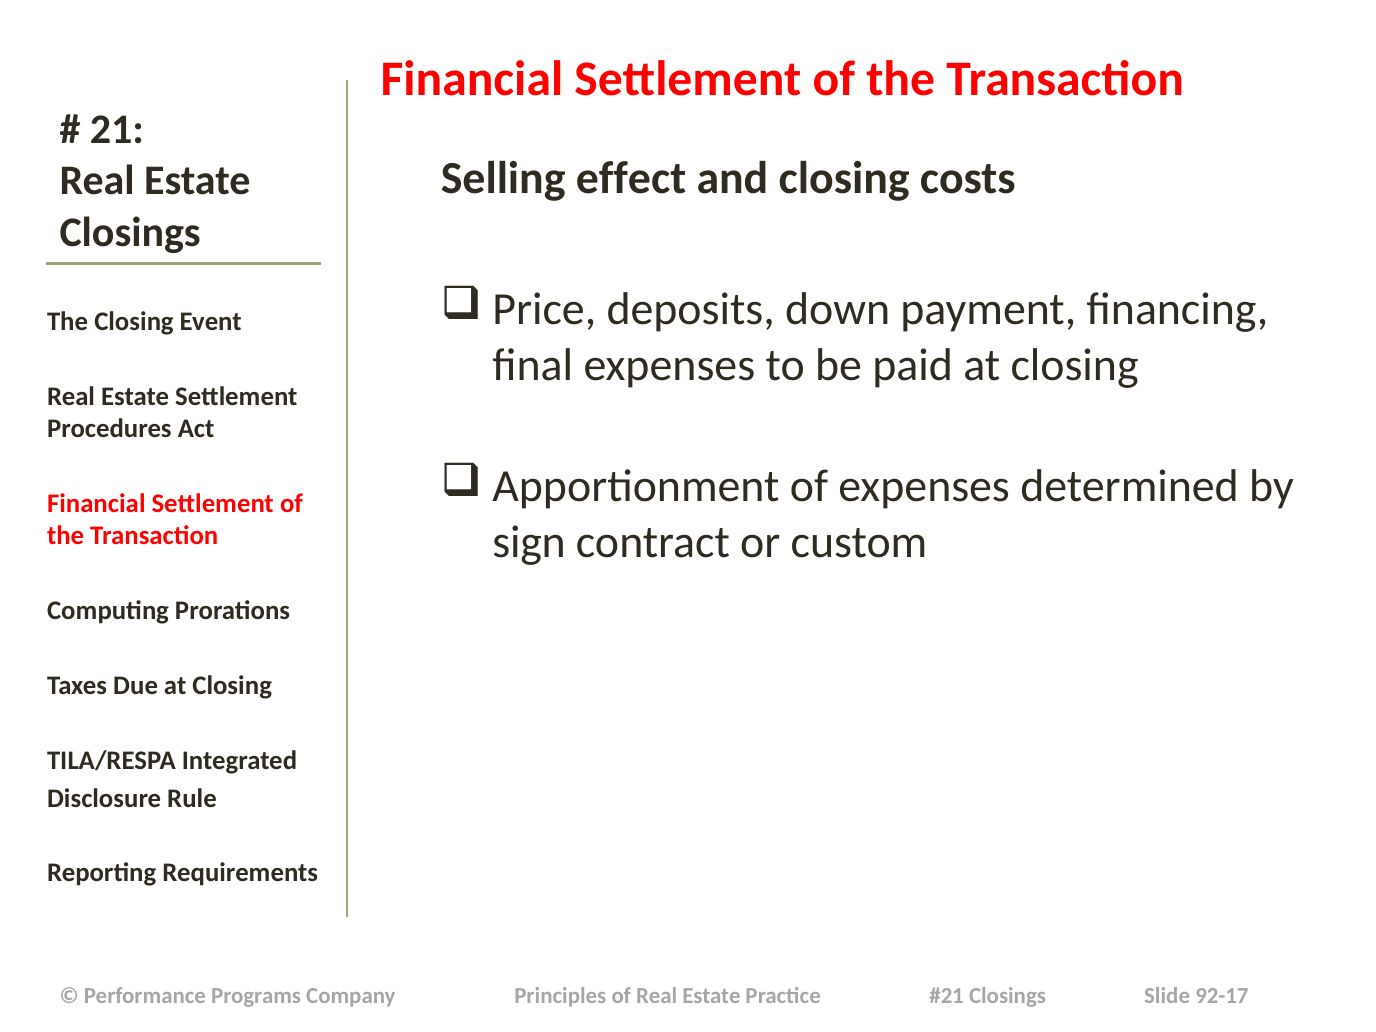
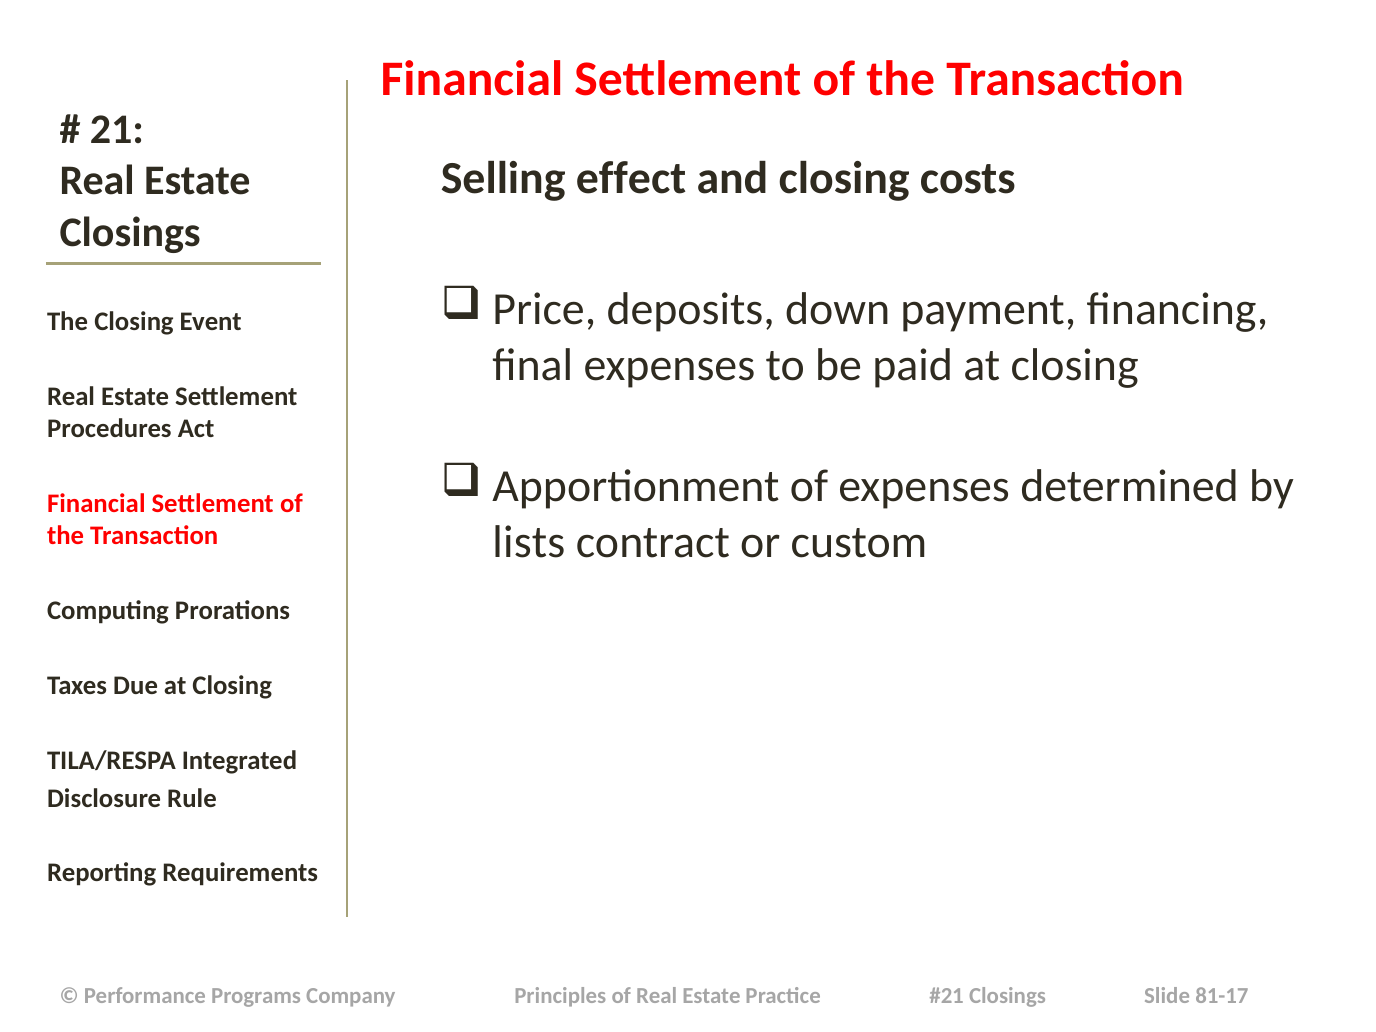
sign: sign -> lists (529, 542)
92-17: 92-17 -> 81-17 (1222, 996)
